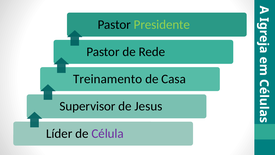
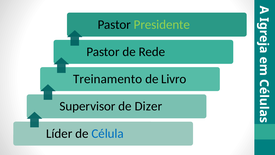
Casa: Casa -> Livro (174, 79)
Jesus: Jesus -> Dizer (148, 106)
Célula colour: purple -> blue (108, 133)
